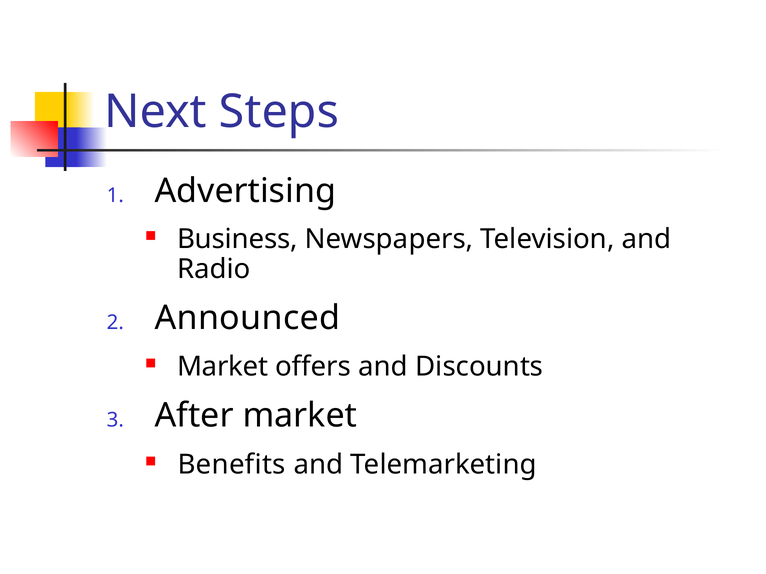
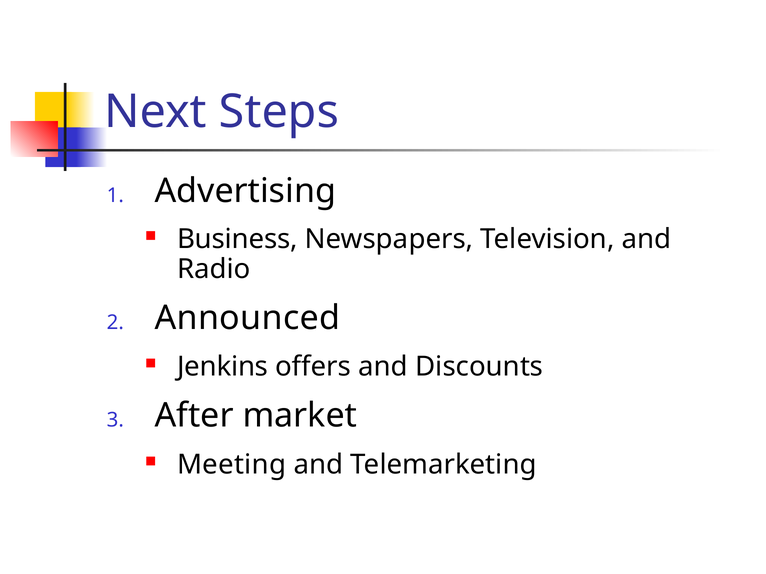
Market: Market -> Jenkins (223, 367)
Benefits: Benefits -> Meeting (232, 465)
